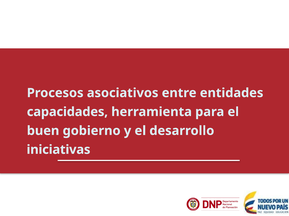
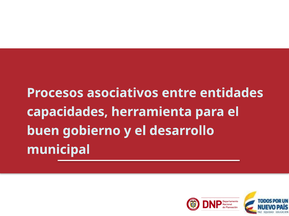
iniciativas: iniciativas -> municipal (58, 150)
